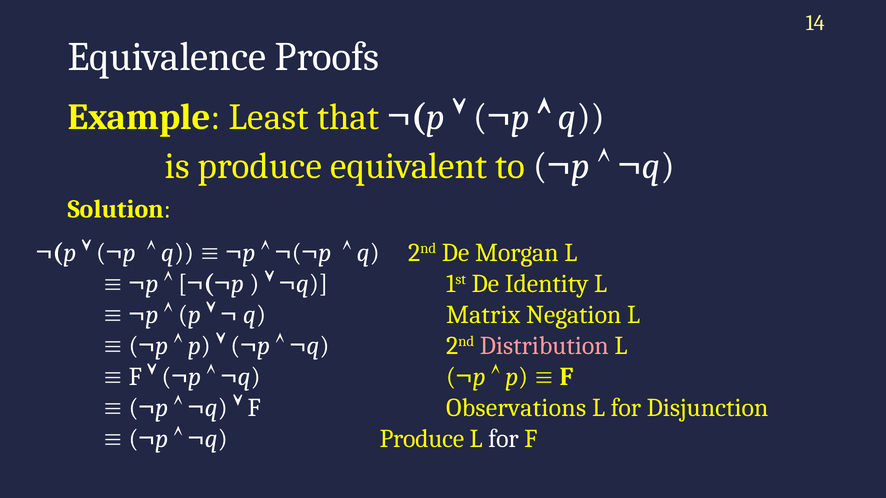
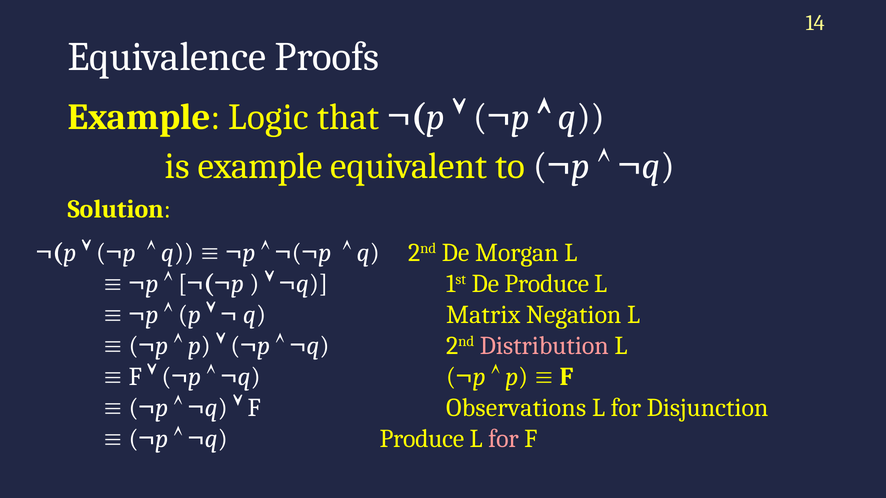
Least: Least -> Logic (269, 117)
is produce: produce -> example (260, 166)
De Identity: Identity -> Produce (547, 284)
for colour: white -> pink (503, 439)
